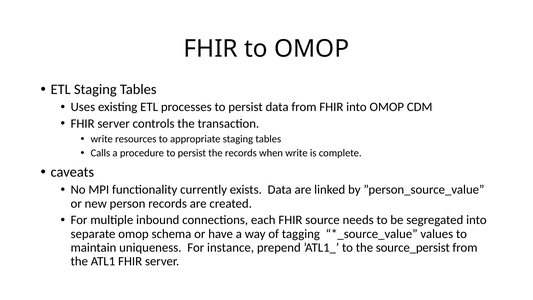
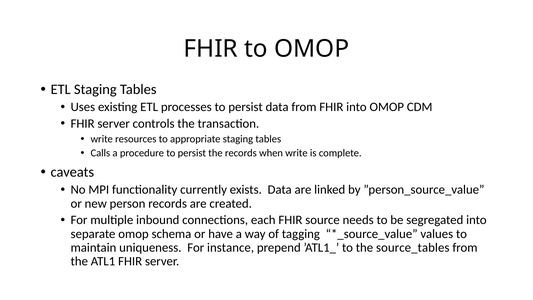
source_persist: source_persist -> source_tables (413, 247)
